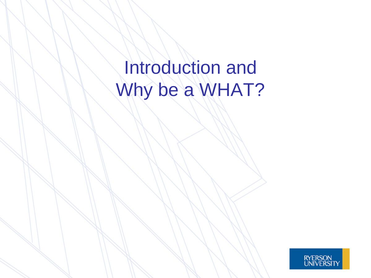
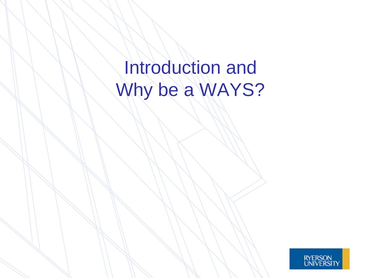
WHAT: WHAT -> WAYS (232, 90)
